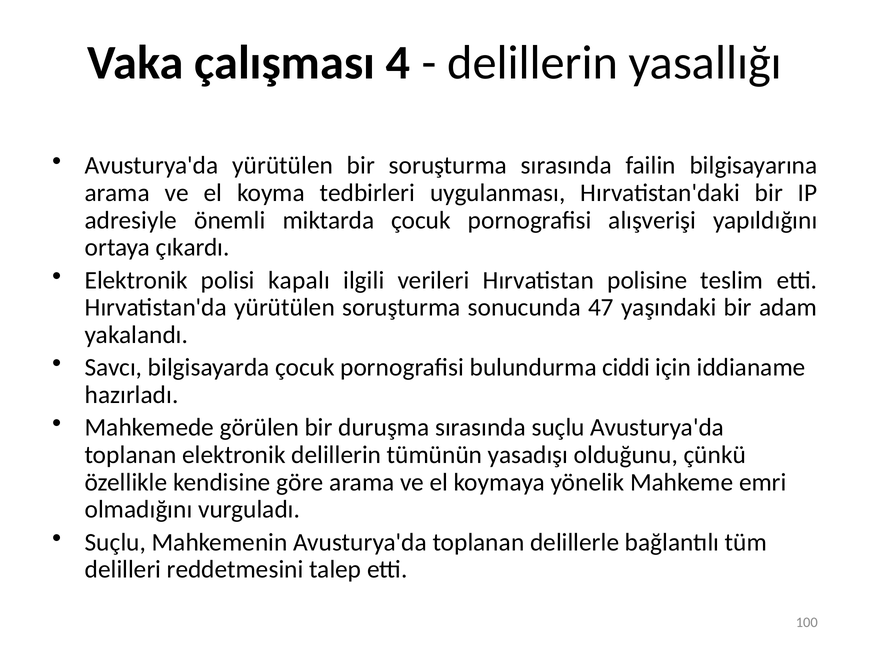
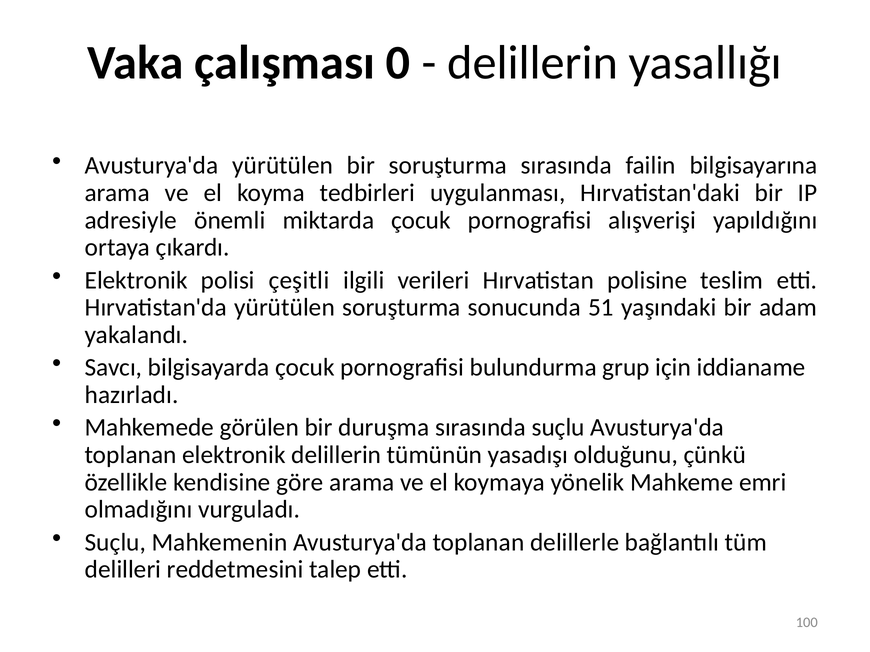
4: 4 -> 0 (398, 63)
kapalı: kapalı -> çeşitli (299, 280)
47: 47 -> 51 (601, 308)
ciddi: ciddi -> grup (626, 368)
